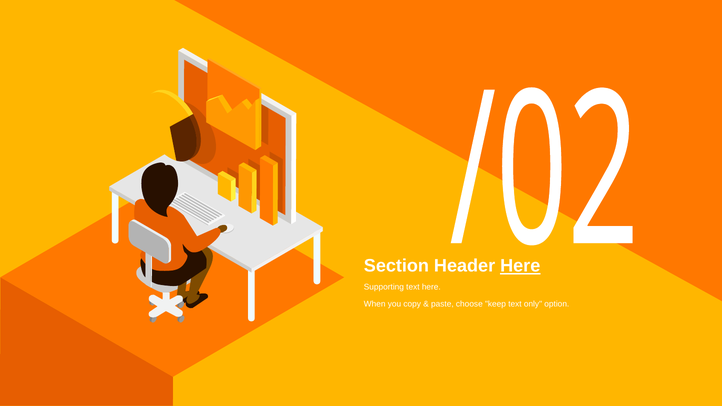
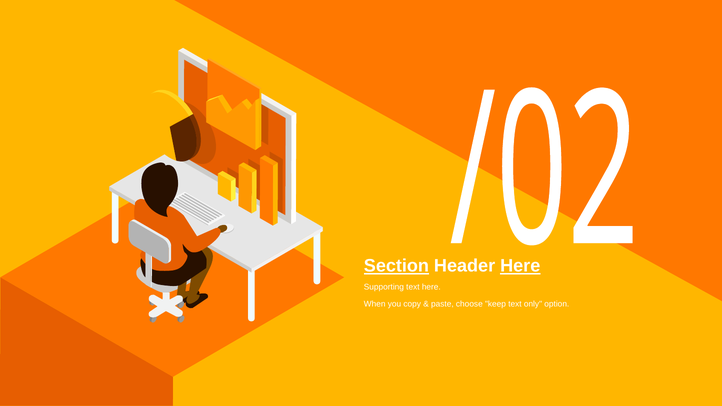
Section underline: none -> present (396, 266)
